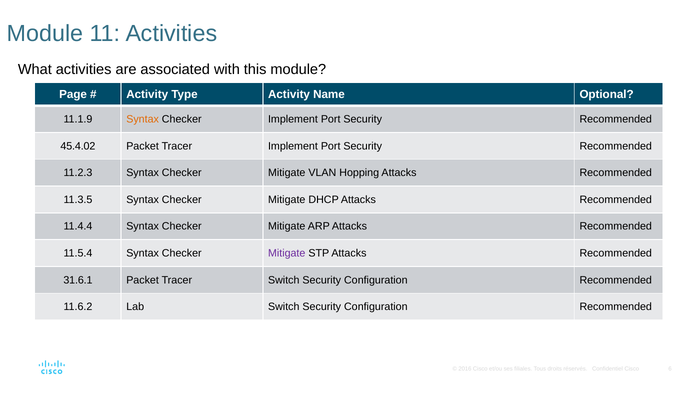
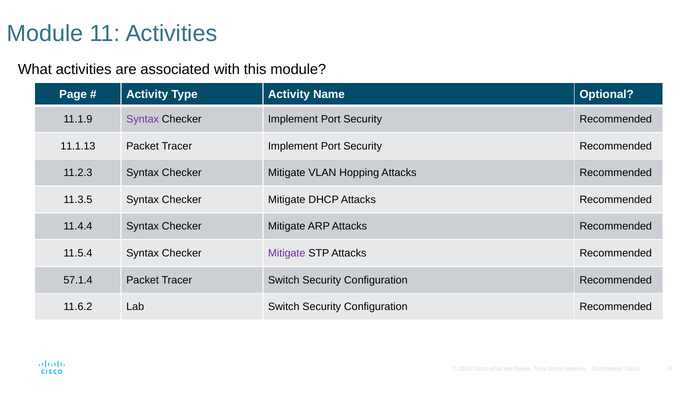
Syntax colour: orange -> purple (143, 119)
45.4.02: 45.4.02 -> 11.1.13 (78, 146)
31.6.1: 31.6.1 -> 57.1.4 (78, 280)
